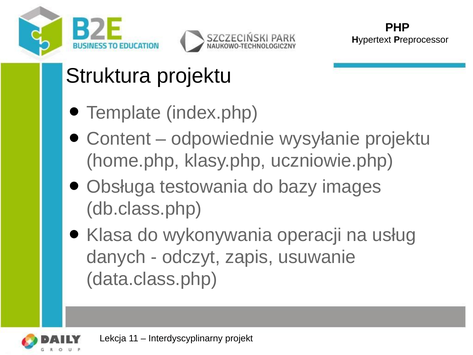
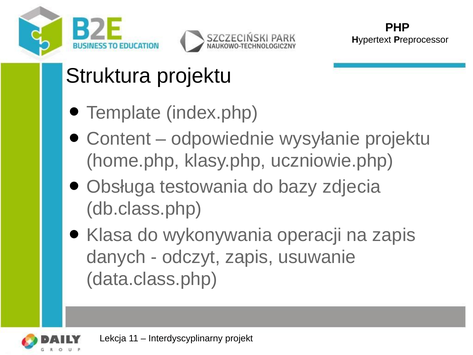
images: images -> zdjecia (352, 187)
na usług: usług -> zapis (394, 235)
